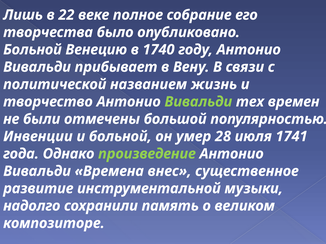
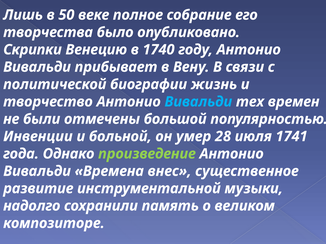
22: 22 -> 50 (66, 15)
Больной: Больной -> Скрипки (32, 50)
названием: названием -> биографии (149, 85)
Вивальди colour: light green -> light blue (198, 102)
